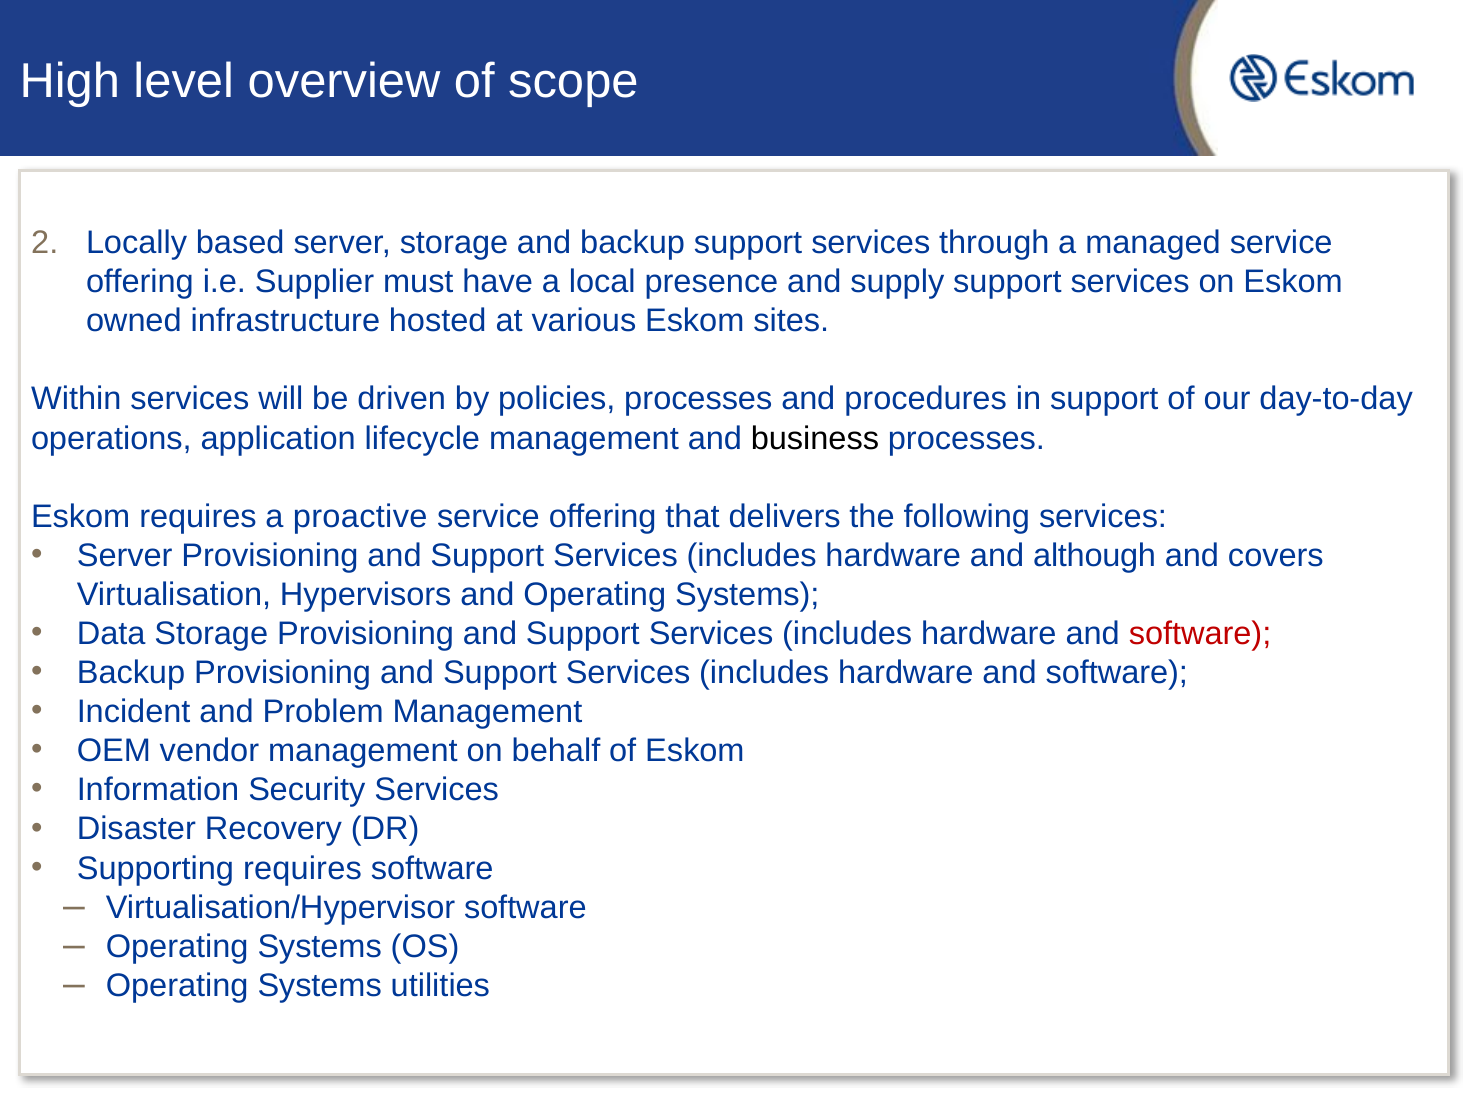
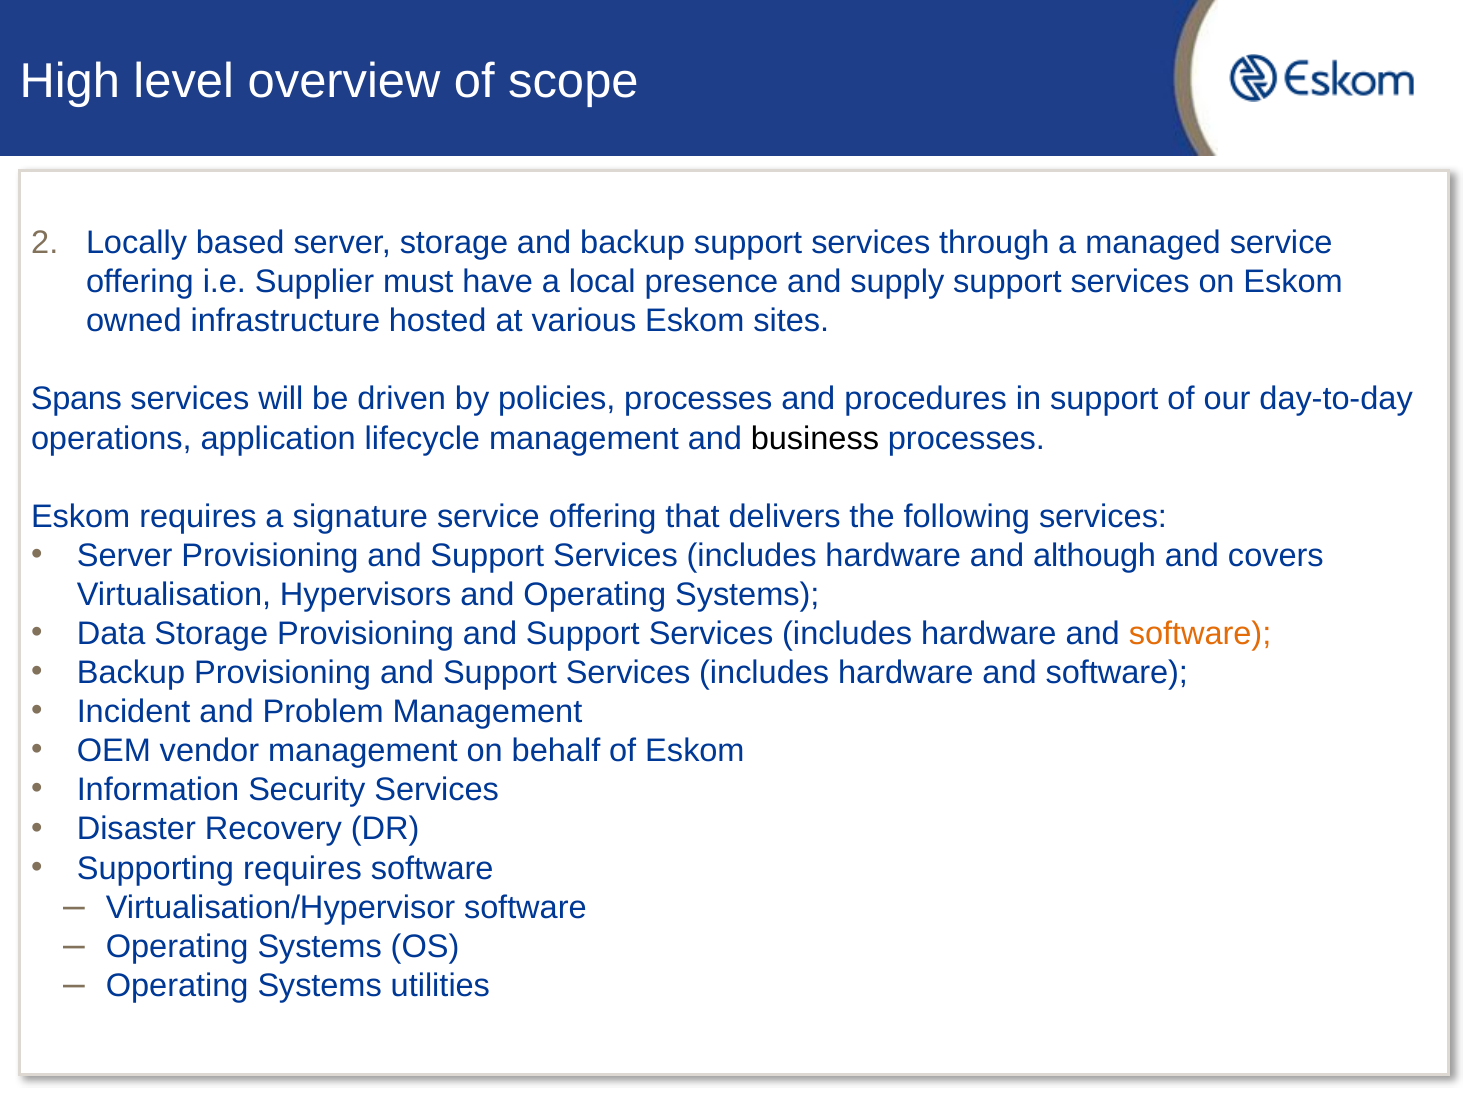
Within: Within -> Spans (76, 399)
proactive: proactive -> signature (360, 516)
software colour: red -> orange (1200, 633)
